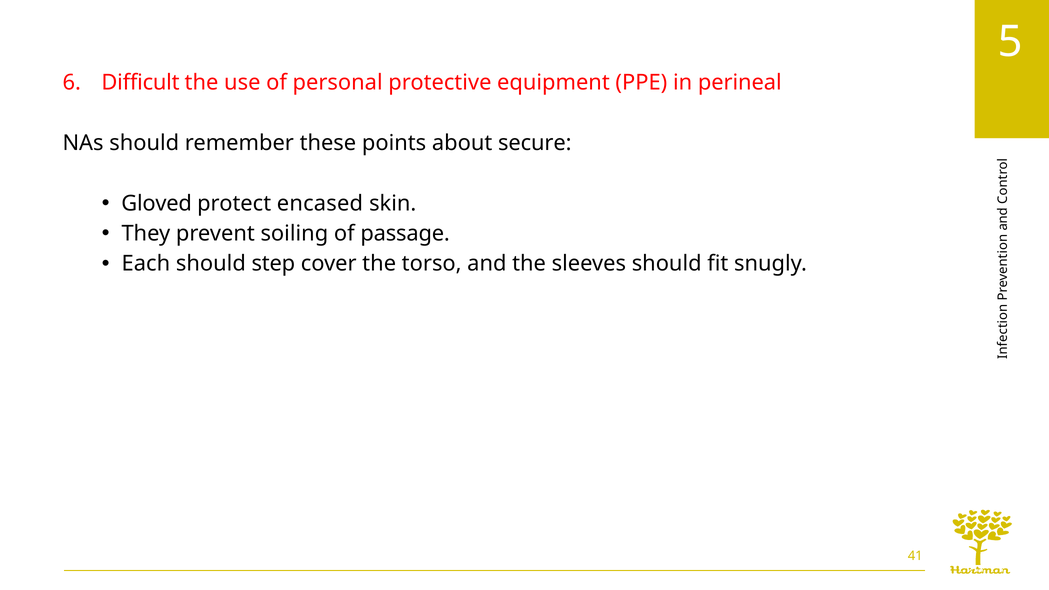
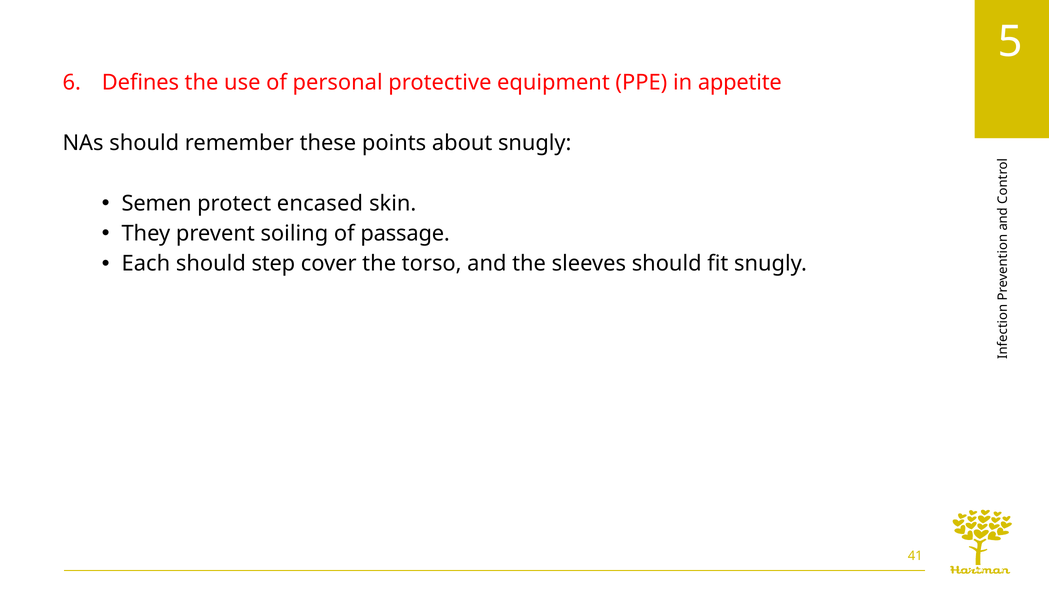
Difficult: Difficult -> Defines (140, 83)
perineal: perineal -> appetite (740, 83)
about secure: secure -> snugly (535, 143)
Gloved: Gloved -> Semen (157, 203)
